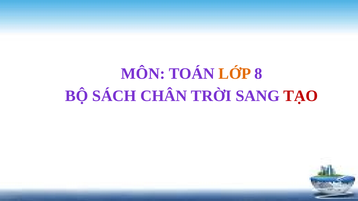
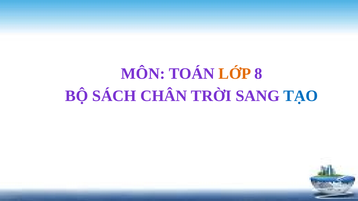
TẠO colour: red -> blue (301, 96)
